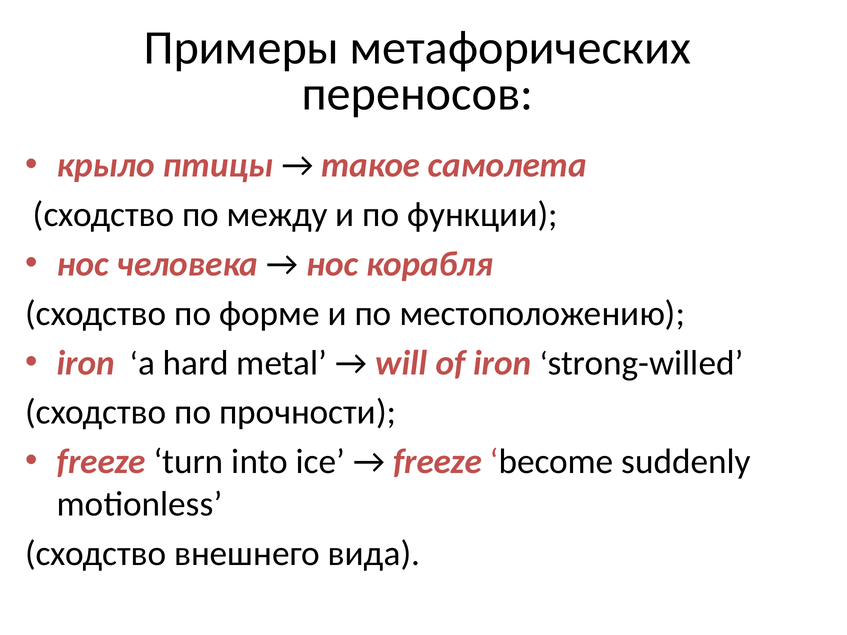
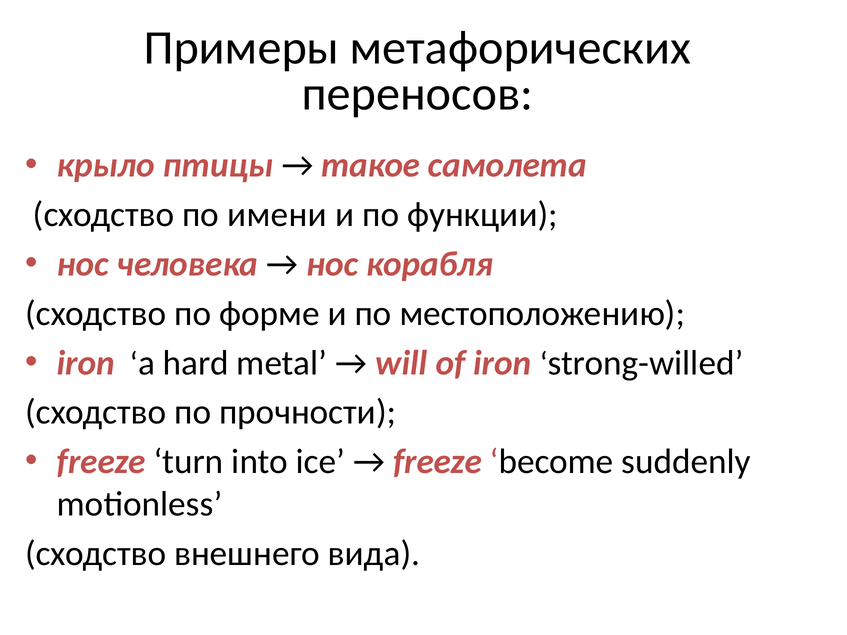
между: между -> имени (277, 215)
